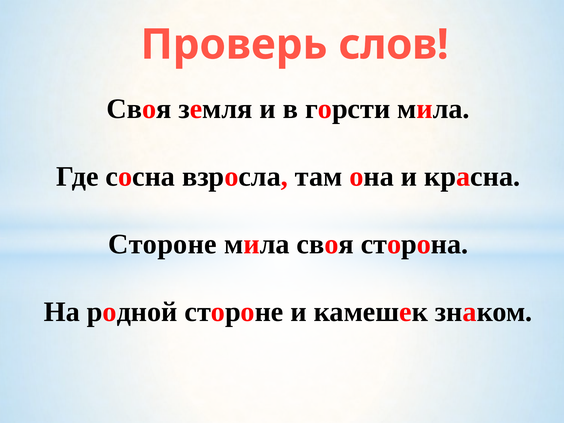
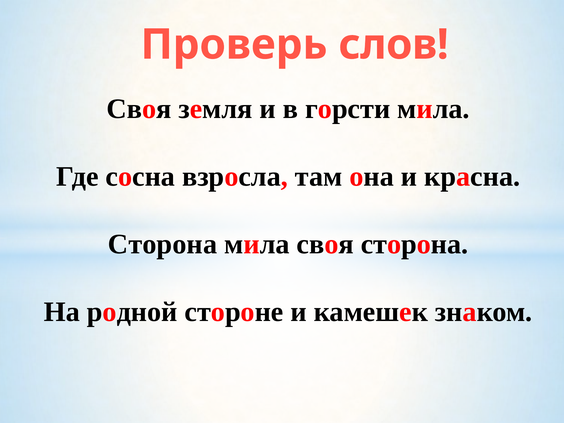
Стороне: Стороне -> Сторона (163, 244)
